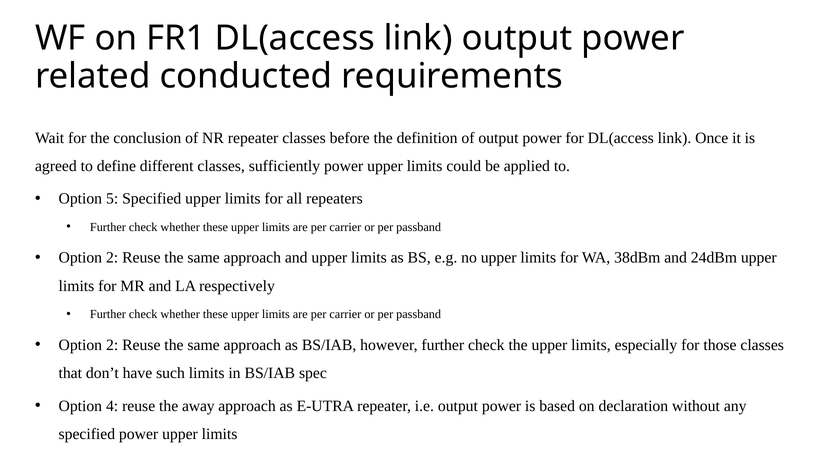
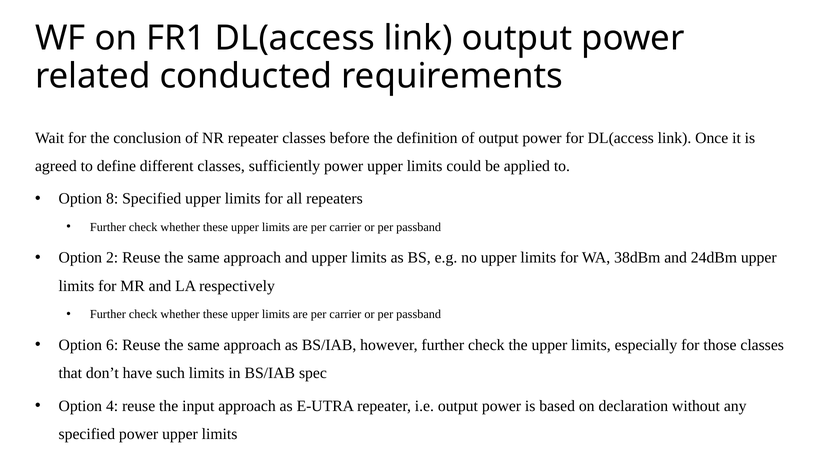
5: 5 -> 8 (112, 199)
2: 2 -> 6 (112, 345)
away: away -> input (198, 406)
